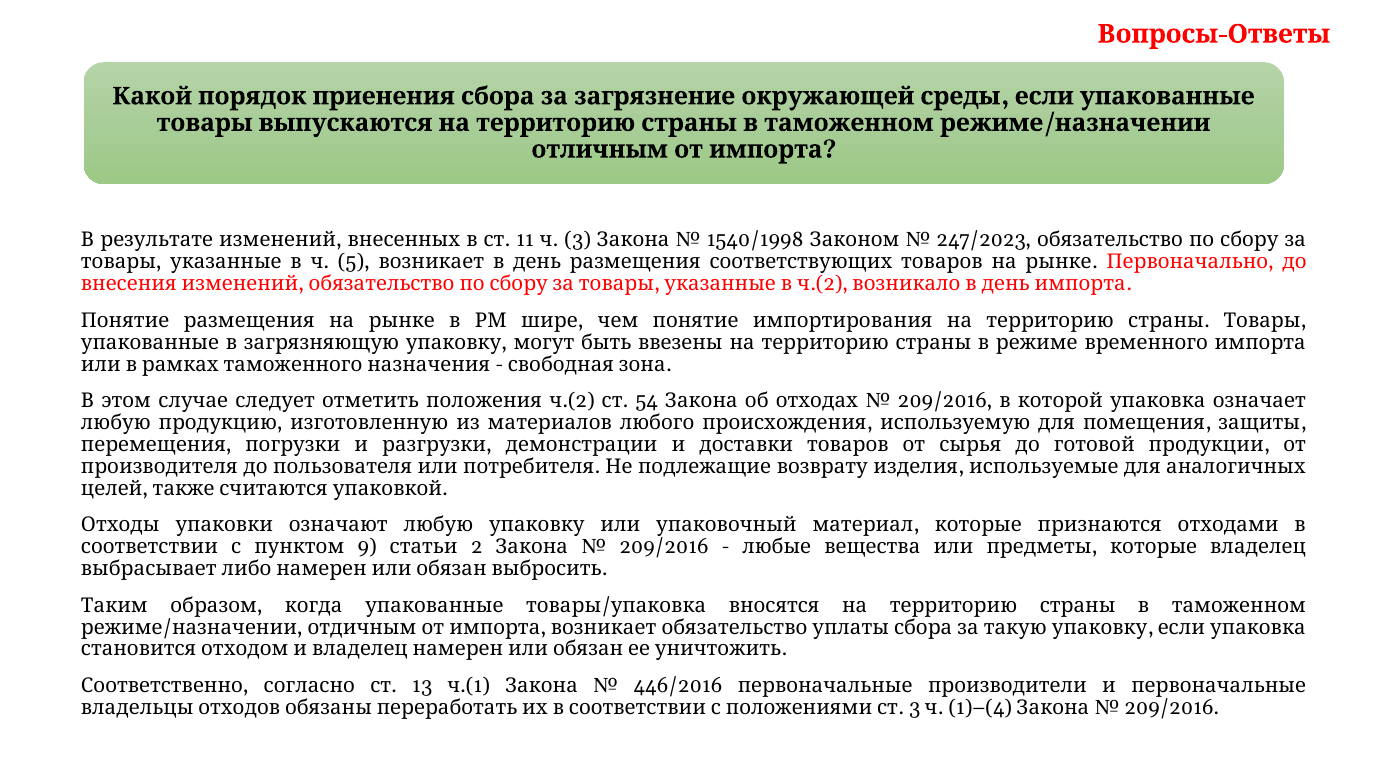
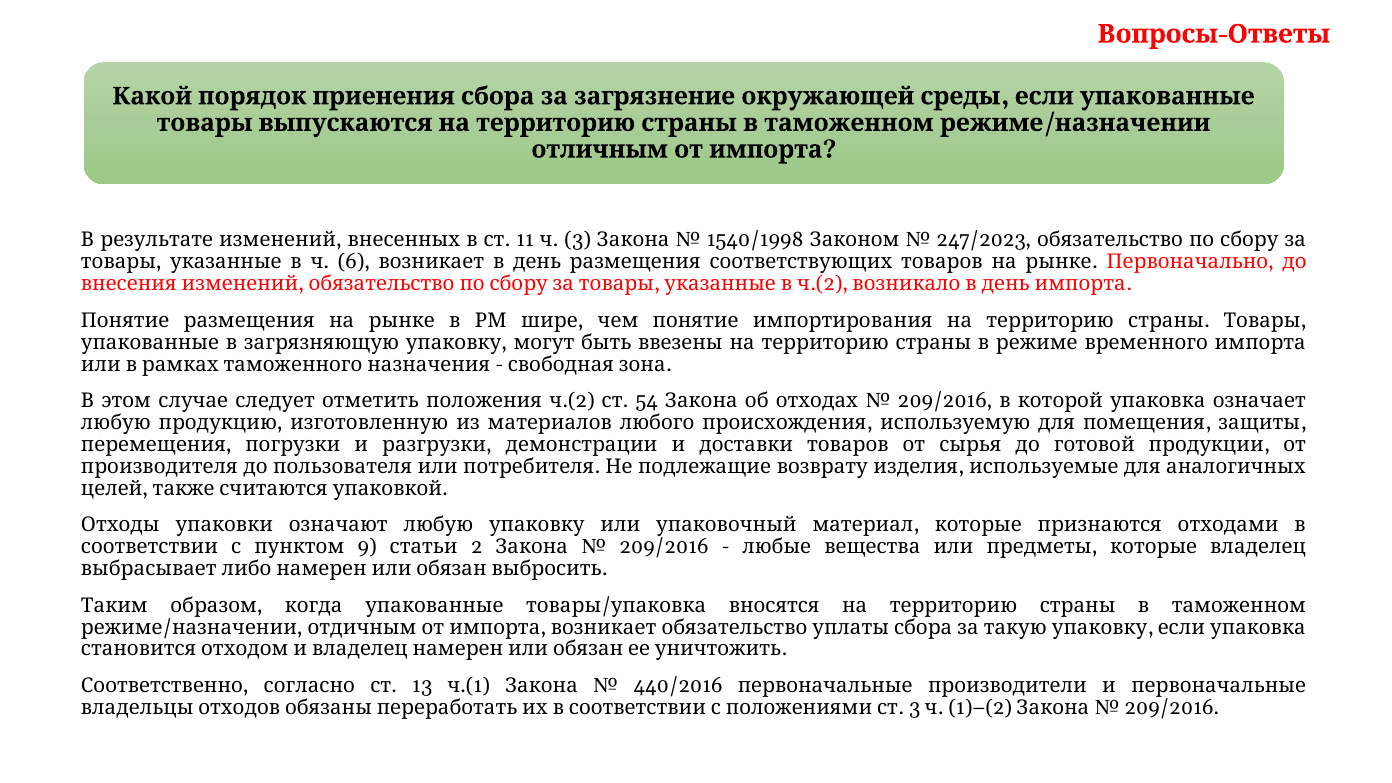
5: 5 -> 6 (354, 262)
446/2016: 446/2016 -> 440/2016 (678, 686)
1)–(4: 1)–(4 -> 1)–(2 (980, 708)
